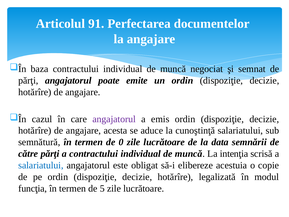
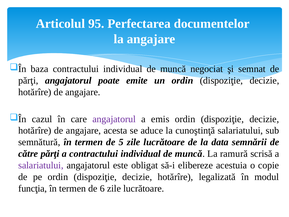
91: 91 -> 95 (96, 24)
0: 0 -> 5 (121, 142)
intenţia: intenţia -> ramură (234, 154)
salariatului colour: blue -> purple (41, 165)
5: 5 -> 6 (102, 188)
